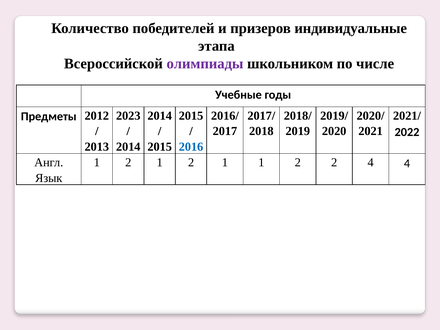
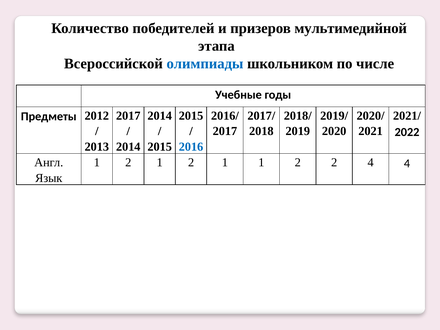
индивидуальные: индивидуальные -> мультимедийной (351, 28)
олимпиады colour: purple -> blue (205, 63)
2023: 2023 -> 2017 (128, 116)
